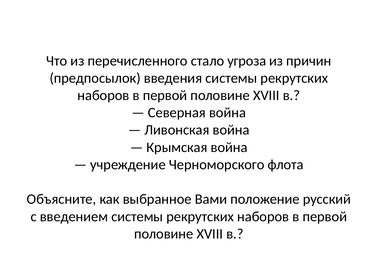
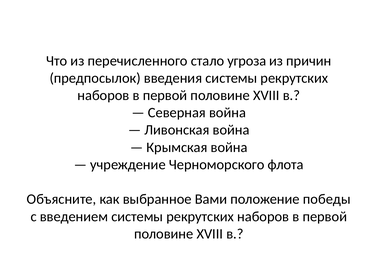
русский: русский -> победы (327, 199)
